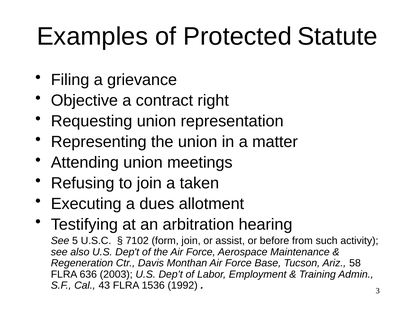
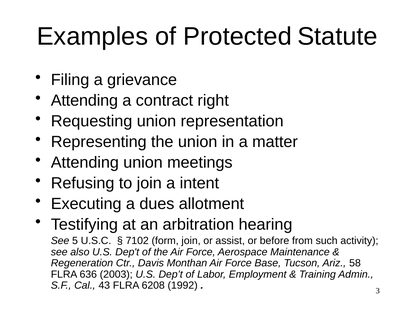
Objective: Objective -> Attending (84, 101)
taken: taken -> intent (199, 183)
1536: 1536 -> 6208 (153, 286)
